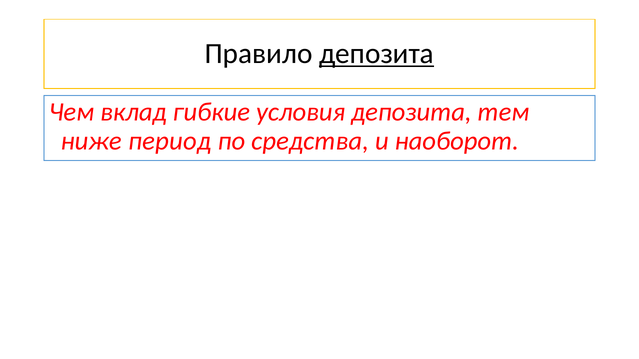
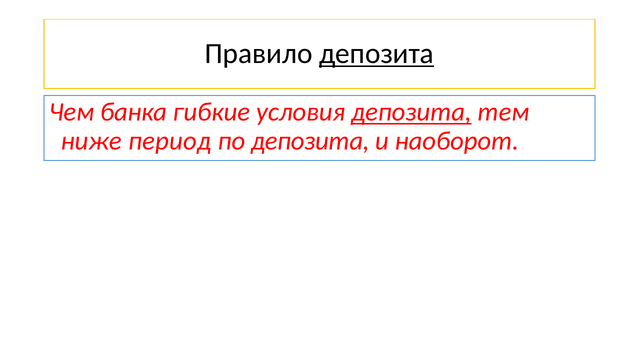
вклад: вклад -> банка (134, 112)
депозита underline: none -> present (411, 112)
по средства: средства -> депозита (310, 141)
